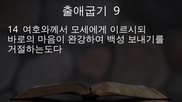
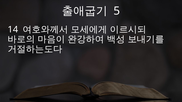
9: 9 -> 5 (117, 11)
